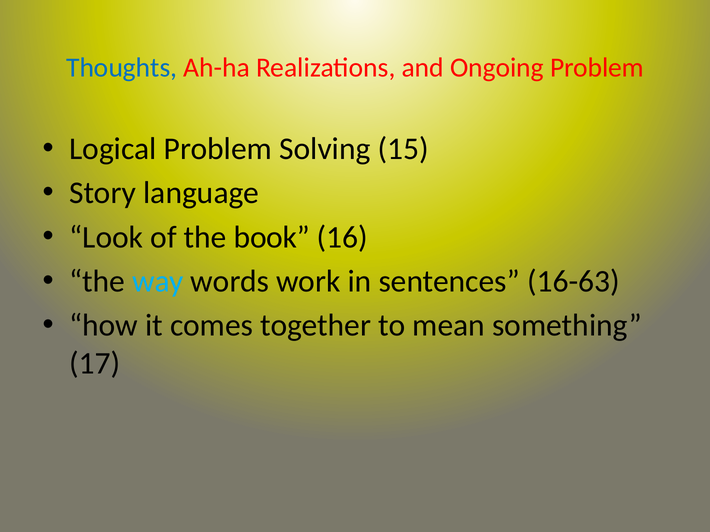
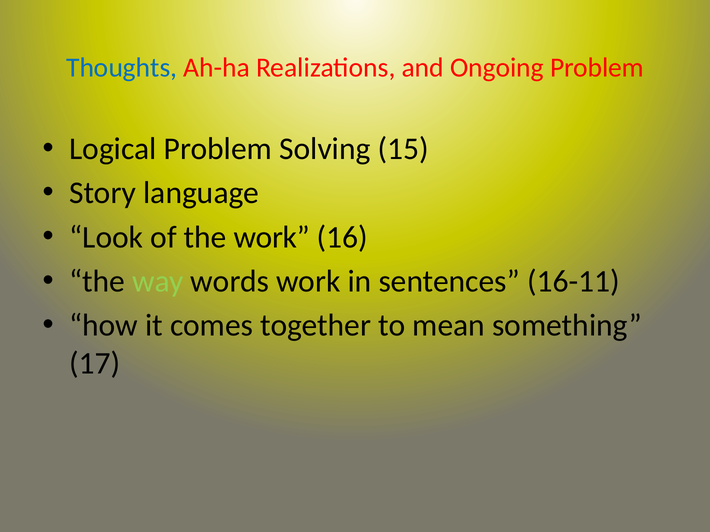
the book: book -> work (272, 237)
way colour: light blue -> light green (158, 282)
16-63: 16-63 -> 16-11 (574, 282)
